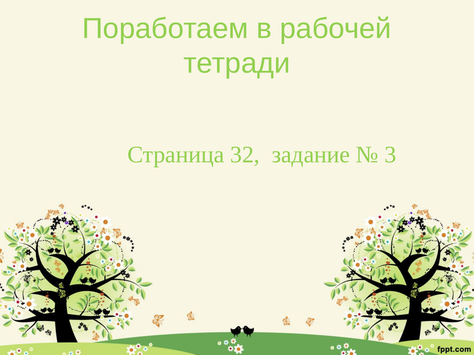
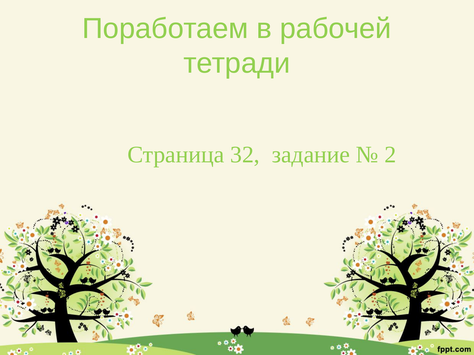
3: 3 -> 2 (390, 155)
